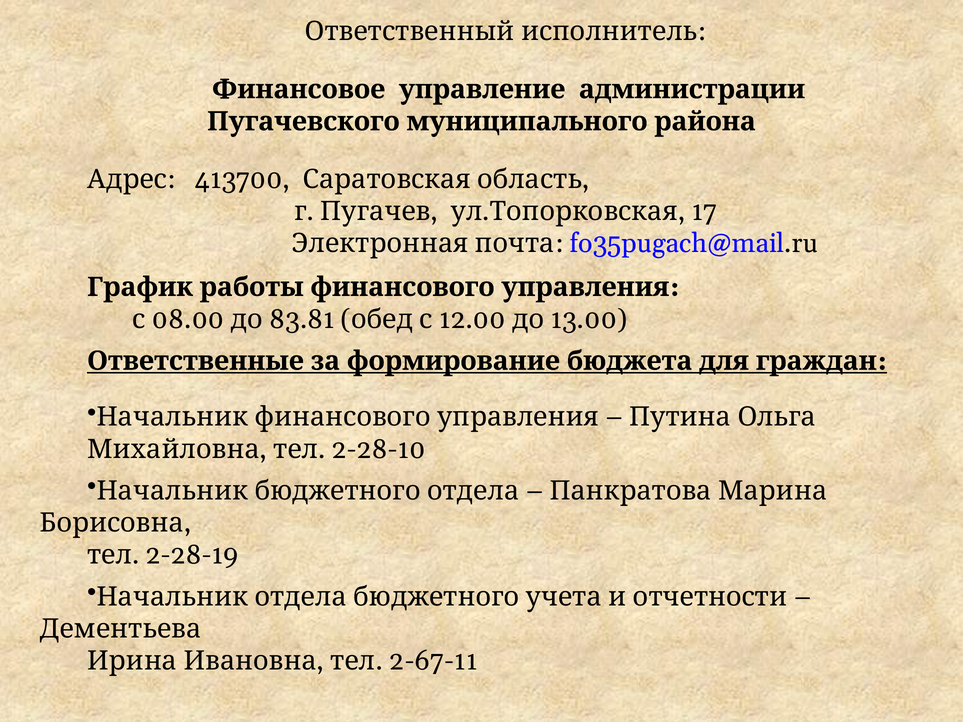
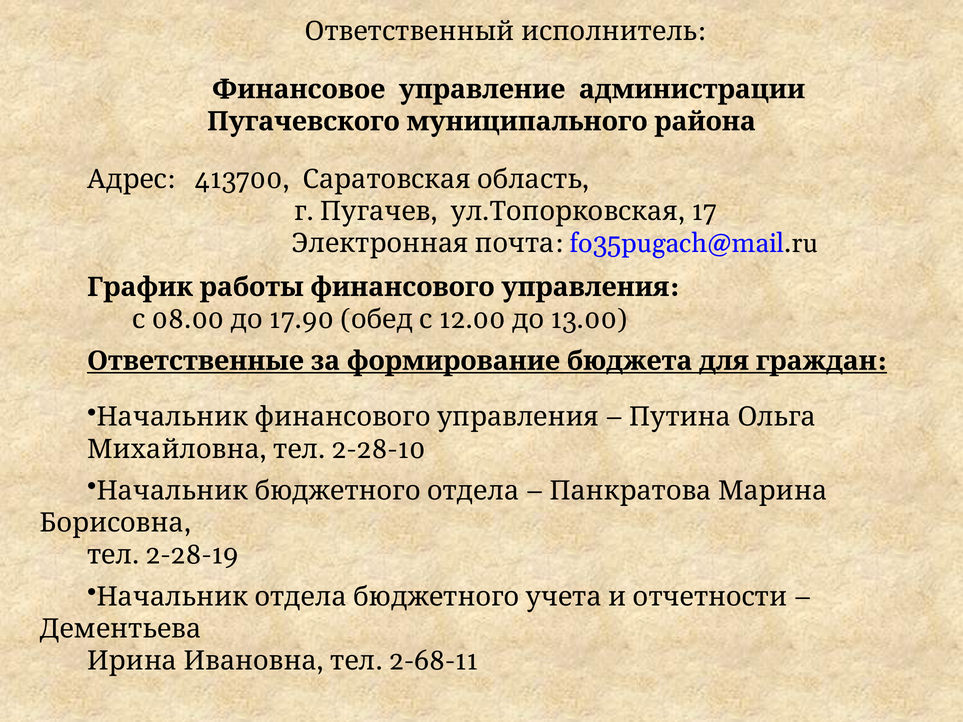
83.81: 83.81 -> 17.90 (302, 319)
2-67-11: 2-67-11 -> 2-68-11 (434, 661)
